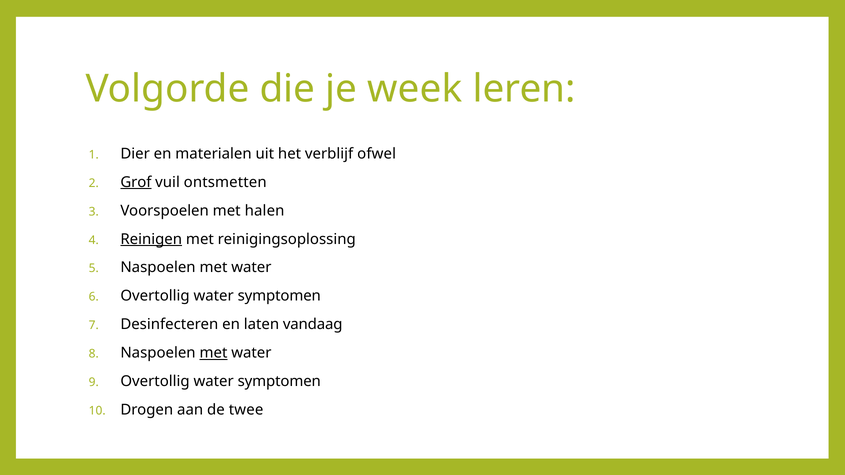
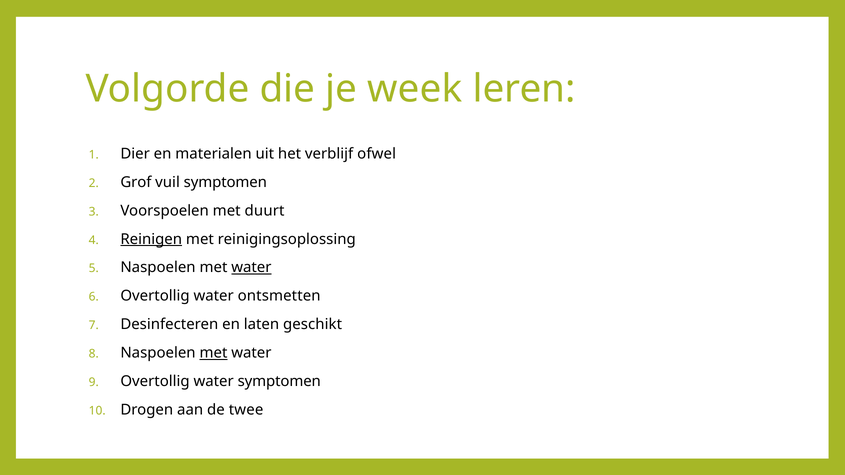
Grof underline: present -> none (136, 182)
vuil ontsmetten: ontsmetten -> symptomen (225, 182)
halen: halen -> duurt (265, 211)
water underline: none -> present (251, 268)
symptomen: symptomen -> ontsmetten (279, 296)
vandaag: vandaag -> geschikt (313, 325)
